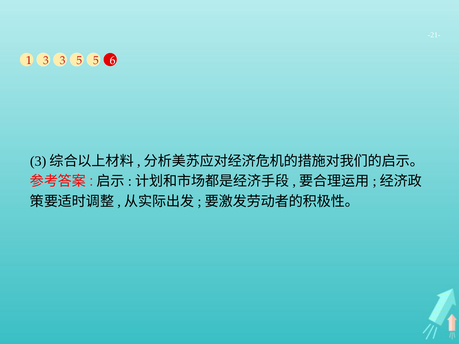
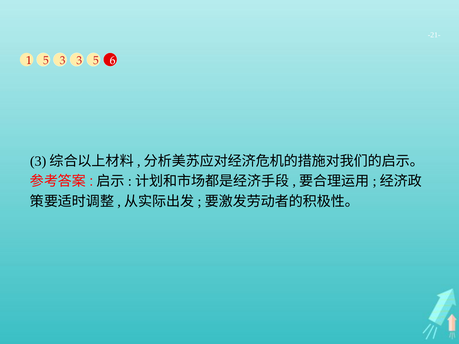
1 3: 3 -> 5 (46, 60)
3 5: 5 -> 3 (79, 60)
